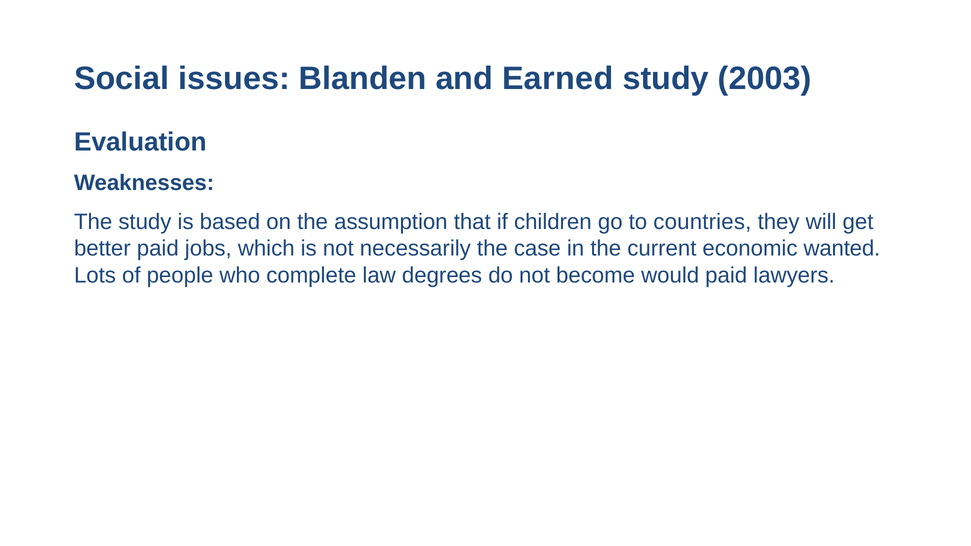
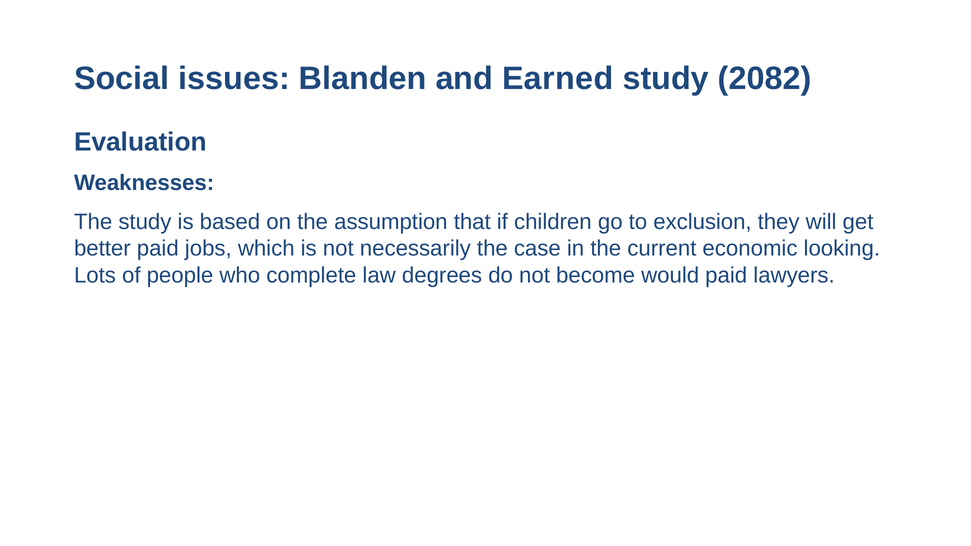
2003: 2003 -> 2082 (765, 79)
countries: countries -> exclusion (702, 222)
wanted: wanted -> looking (842, 249)
